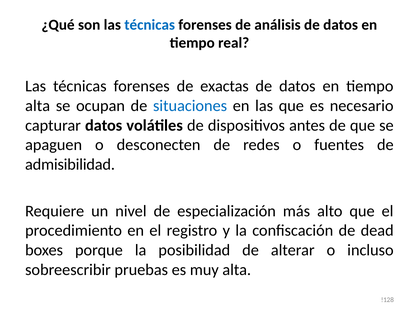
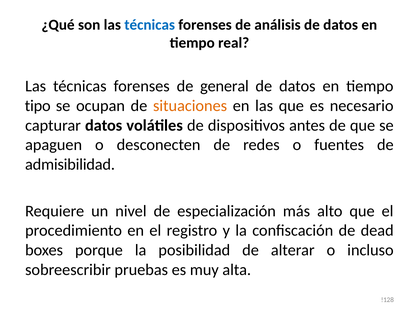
exactas: exactas -> general (224, 86)
alta: alta -> tipo (38, 106)
situaciones colour: blue -> orange (190, 106)
